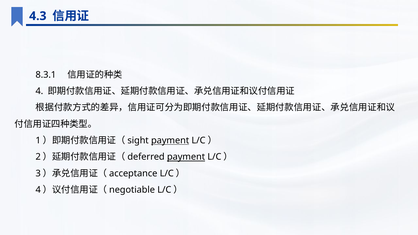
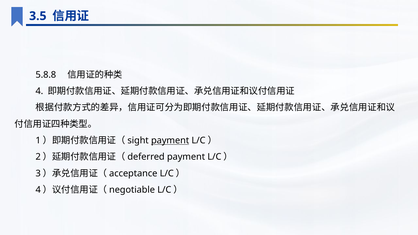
4.3: 4.3 -> 3.5 (38, 16)
8.3.1: 8.3.1 -> 5.8.8 (46, 75)
payment underline: present -> none (186, 157)
